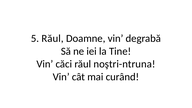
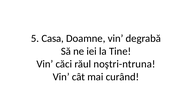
5 Răul: Răul -> Casa (53, 38)
